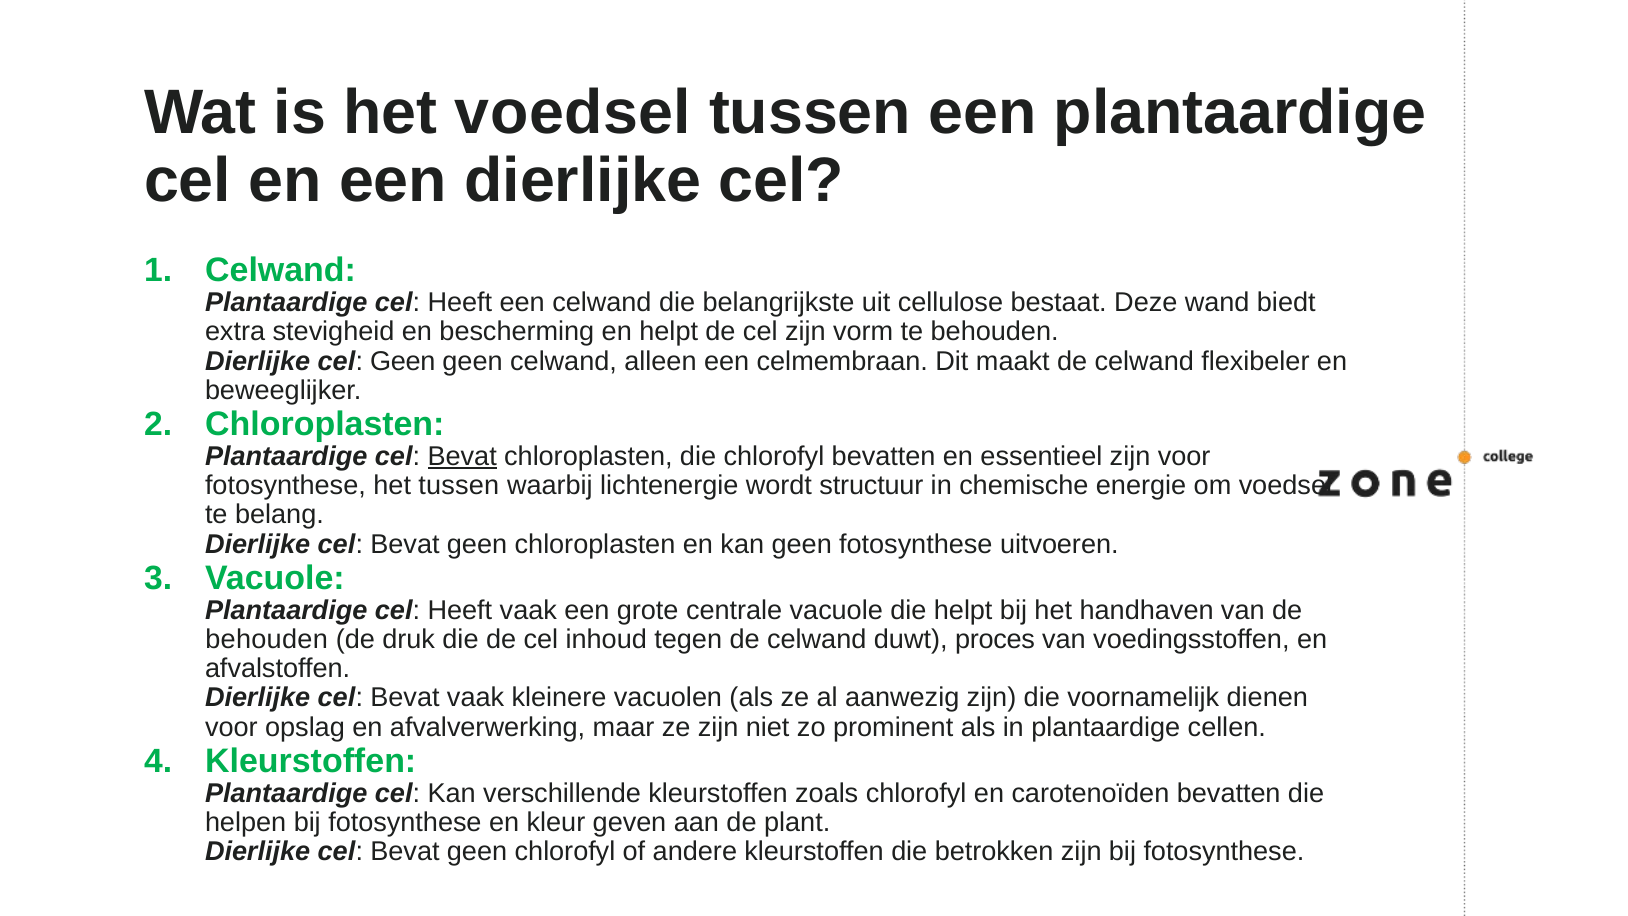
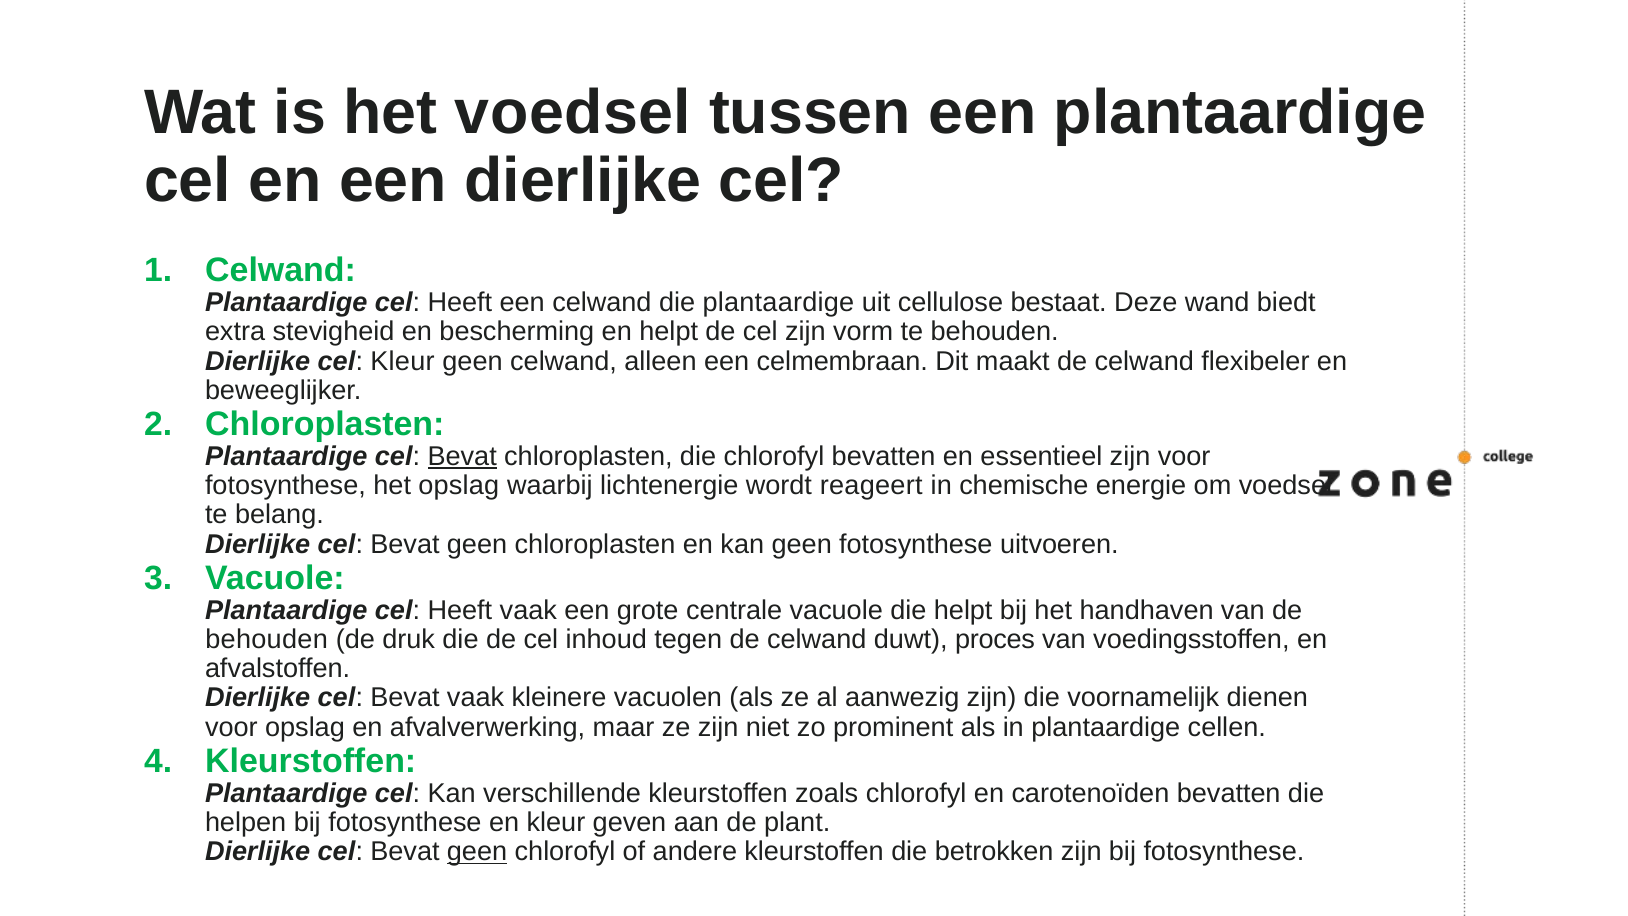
die belangrijkste: belangrijkste -> plantaardige (778, 302)
cel Geen: Geen -> Kleur (403, 361)
het tussen: tussen -> opslag (459, 485)
structuur: structuur -> reageert (871, 485)
geen underline: none -> present (477, 851)
